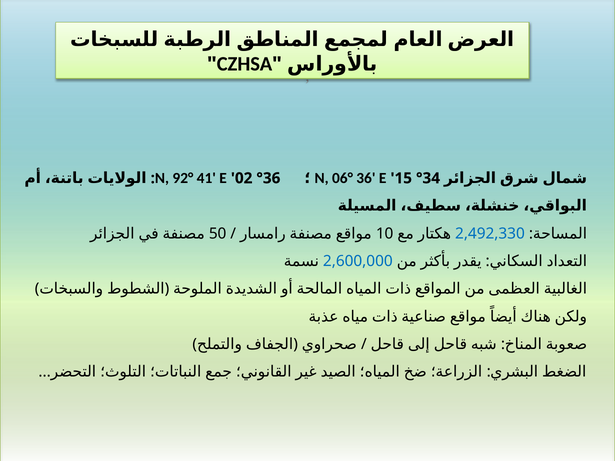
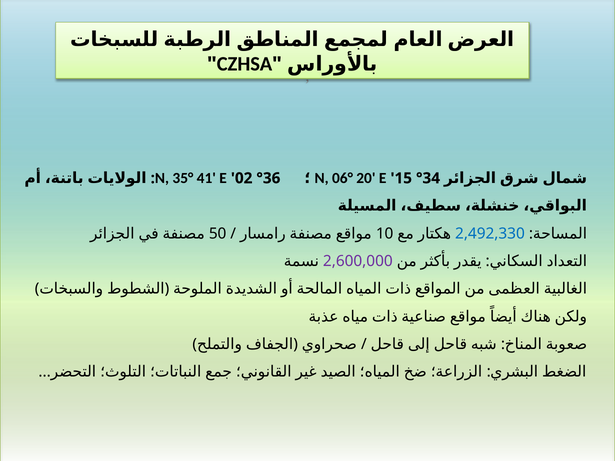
92°: 92° -> 35° (183, 178)
06° 36: 36 -> 20 (366, 178)
2,600,000 colour: blue -> purple (358, 261)
